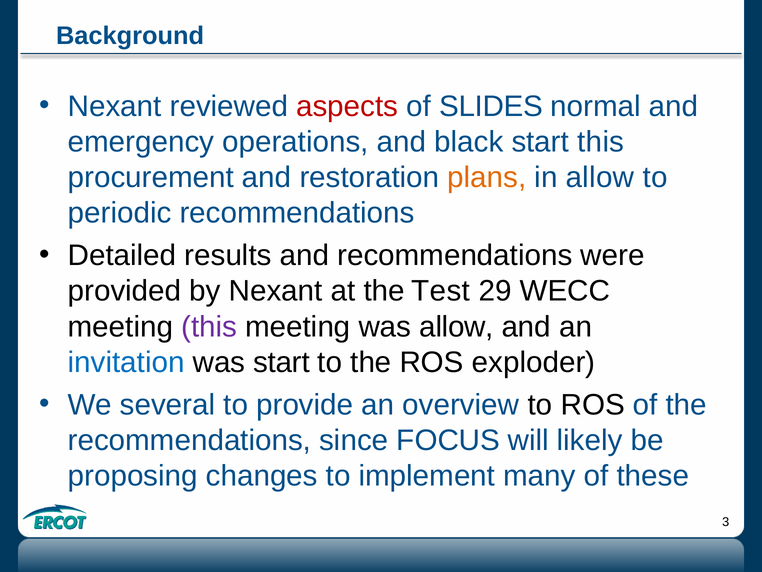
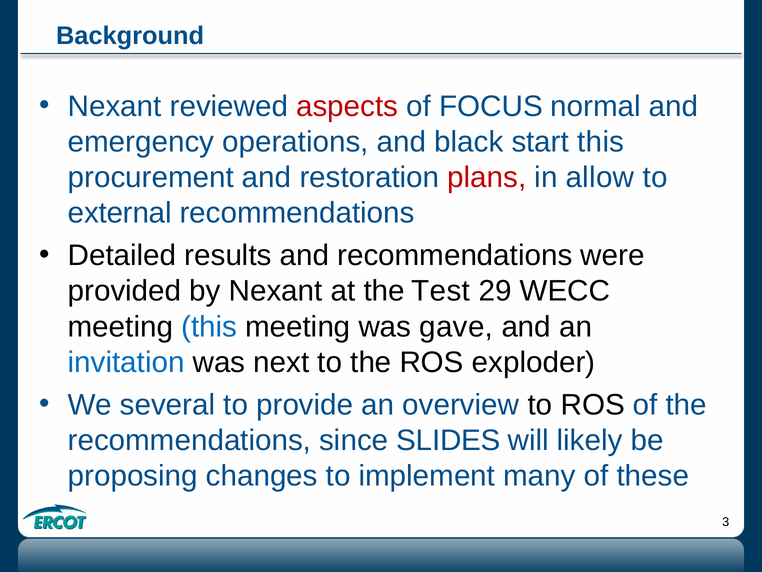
SLIDES: SLIDES -> FOCUS (491, 106)
plans colour: orange -> red (487, 177)
periodic: periodic -> external (120, 213)
this colour: purple -> blue (209, 326)
was allow: allow -> gave (456, 326)
was start: start -> next (281, 362)
FOCUS: FOCUS -> SLIDES (448, 440)
